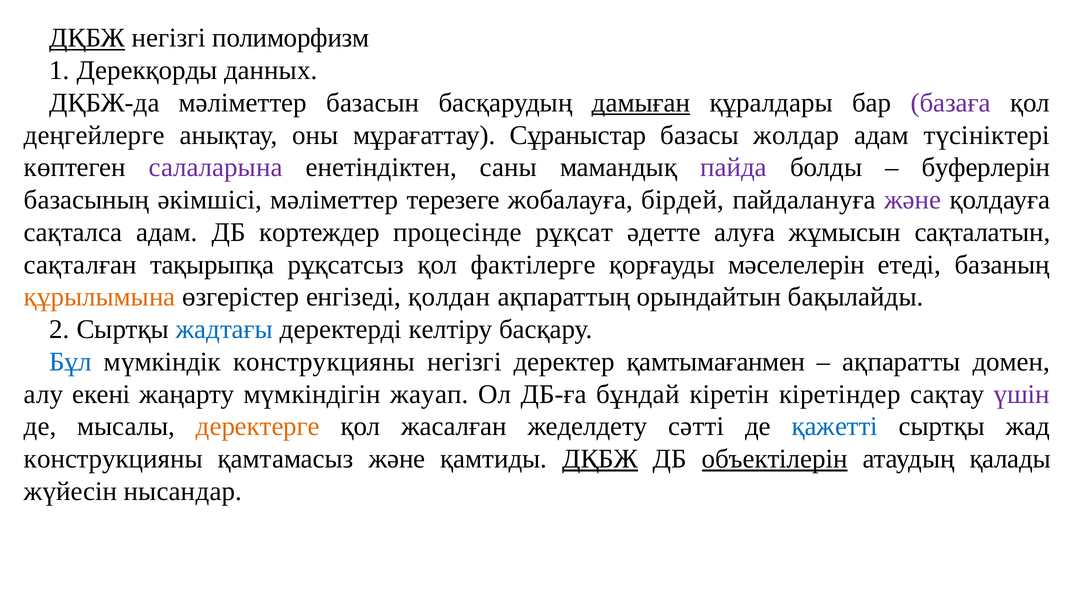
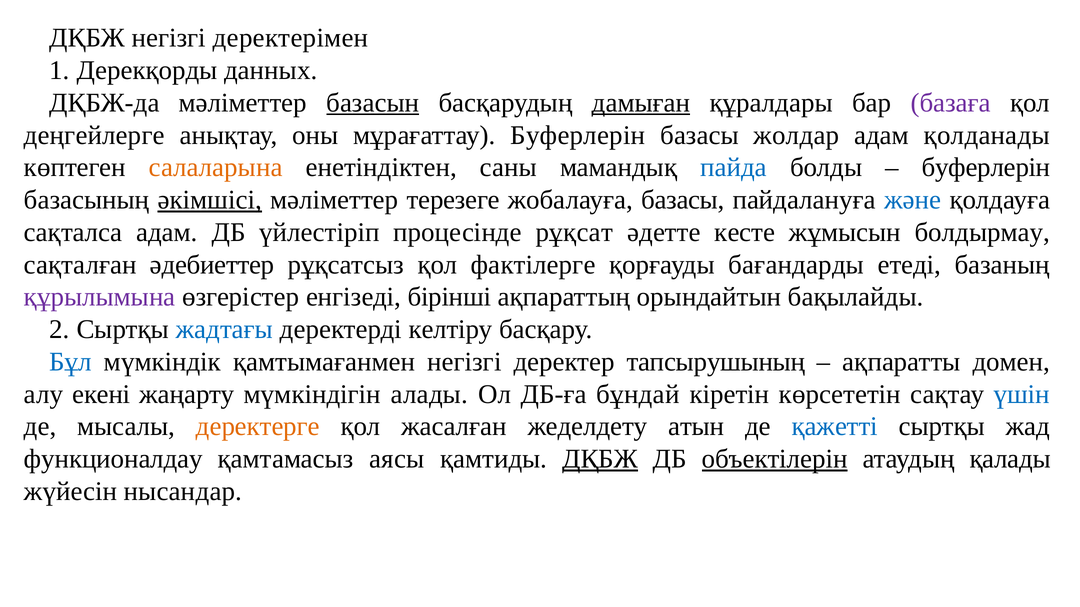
ДҚБЖ underline: present -> none (87, 38)
полиморфизм: полиморфизм -> деректерімен (291, 38)
базасын underline: none -> present (373, 103)
мұрағаттау Сұраныстар: Сұраныстар -> Буферлерін (578, 135)
түсініктері: түсініктері -> қолданады (987, 135)
салаларына colour: purple -> orange (216, 168)
пайда colour: purple -> blue (734, 168)
әкімшісі underline: none -> present (210, 200)
жобалауға бірдей: бірдей -> базасы (683, 200)
және colour: purple -> blue (913, 200)
кортеждер: кортеждер -> үйлестіріп (320, 232)
алуға: алуға -> кесте (745, 232)
сақталатын: сақталатын -> болдырмау (982, 232)
тақырыпқа: тақырыпқа -> әдебиеттер (212, 265)
мәселелерін: мәселелерін -> бағандарды (796, 265)
құрылымына colour: orange -> purple (100, 297)
қолдан: қолдан -> бірінші (449, 297)
мүмкіндік конструкцияны: конструкцияны -> қамтымағанмен (324, 362)
қамтымағанмен: қамтымағанмен -> тапсырушының (716, 362)
жауап: жауап -> алады (429, 394)
кіретіндер: кіретіндер -> көрсететін (840, 394)
үшін colour: purple -> blue (1022, 394)
сәтті: сәтті -> атын (696, 427)
конструкцияны: конструкцияны -> функционалдау (113, 459)
қамтамасыз және: және -> аясы (397, 459)
